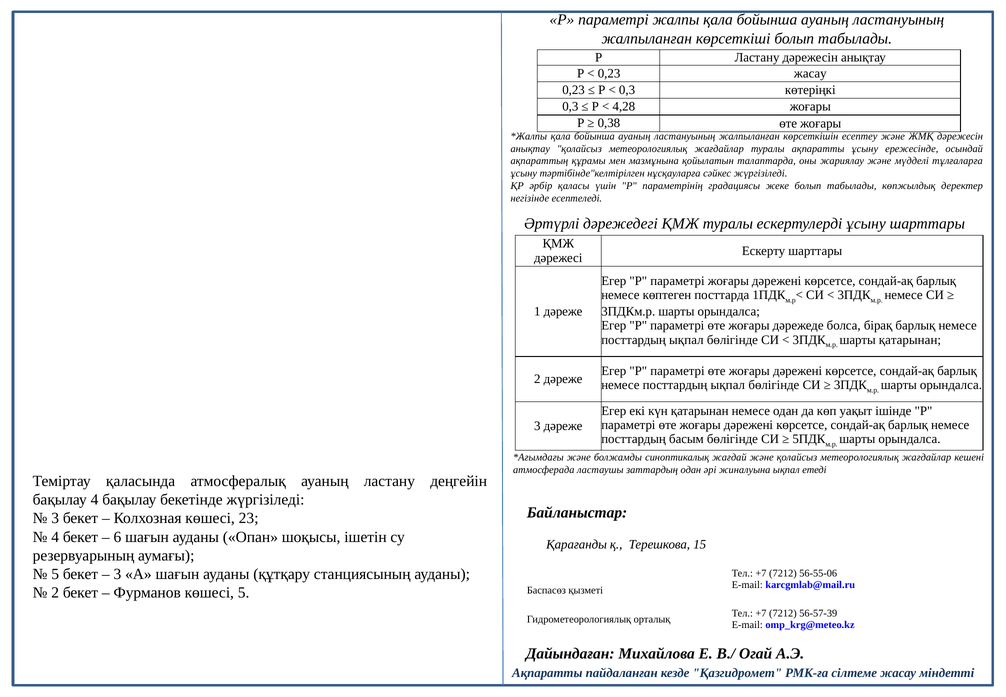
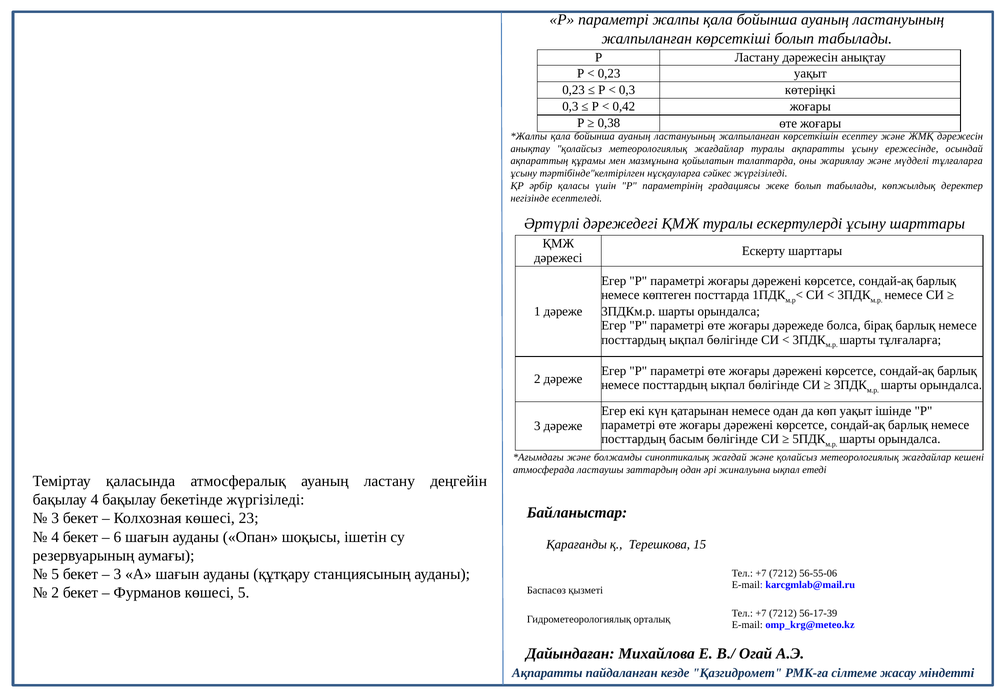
0,23 жасау: жасау -> уақыт (810, 73)
4,28: 4,28 -> 0,42 (624, 106)
шарты қатарынан: қатарынан -> тұлғаларға (910, 340)
56-57-39: 56-57-39 -> 56-17-39 (818, 613)
